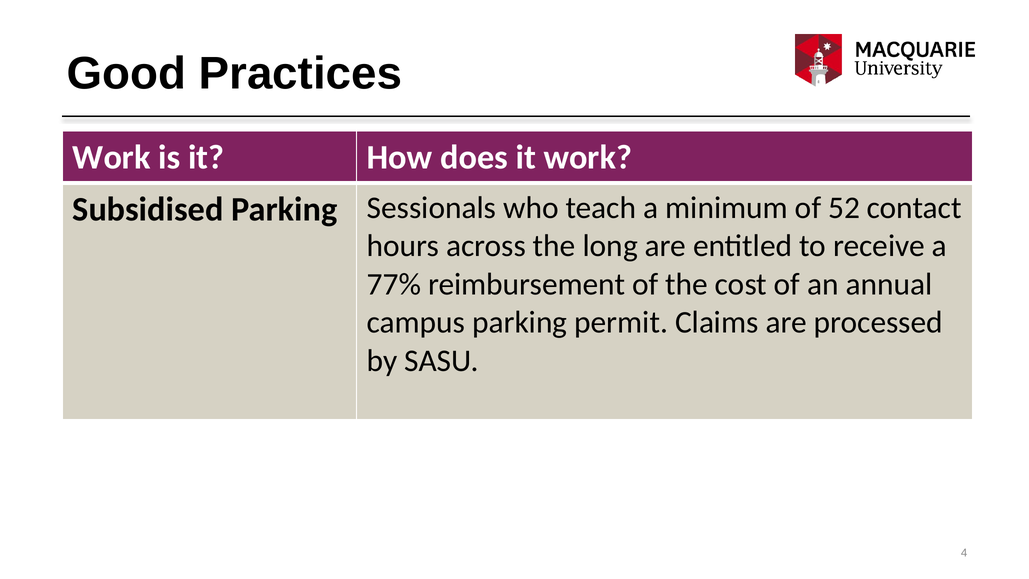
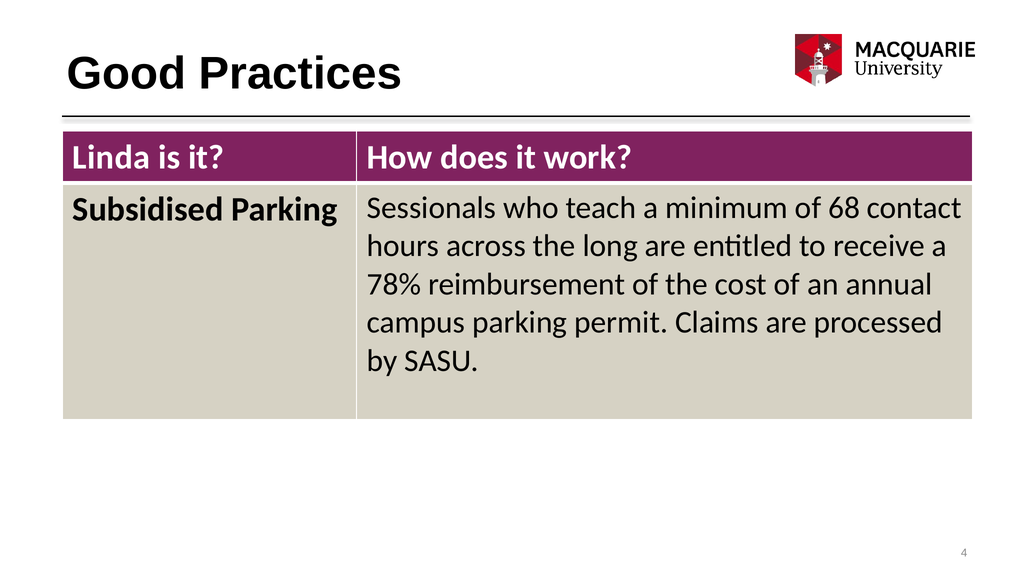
Work: Work -> Linda (111, 157)
52: 52 -> 68 (844, 208)
77%: 77% -> 78% (394, 284)
